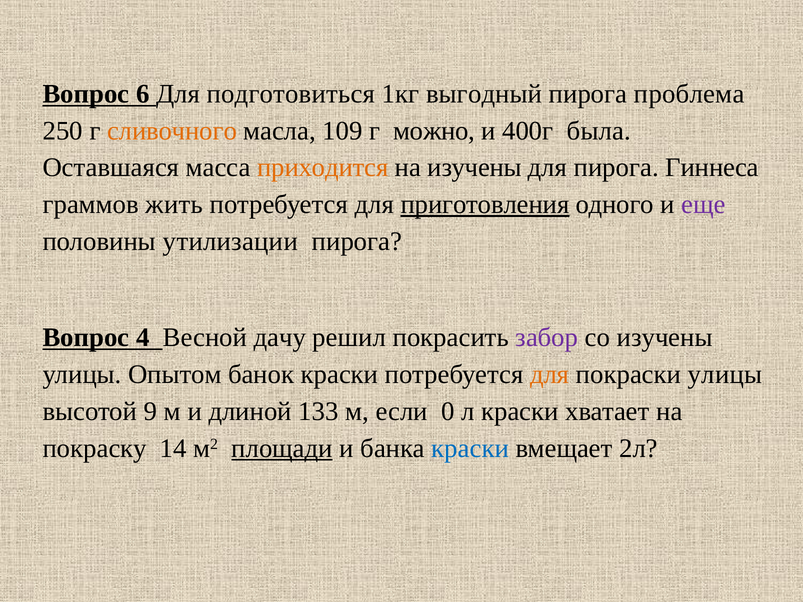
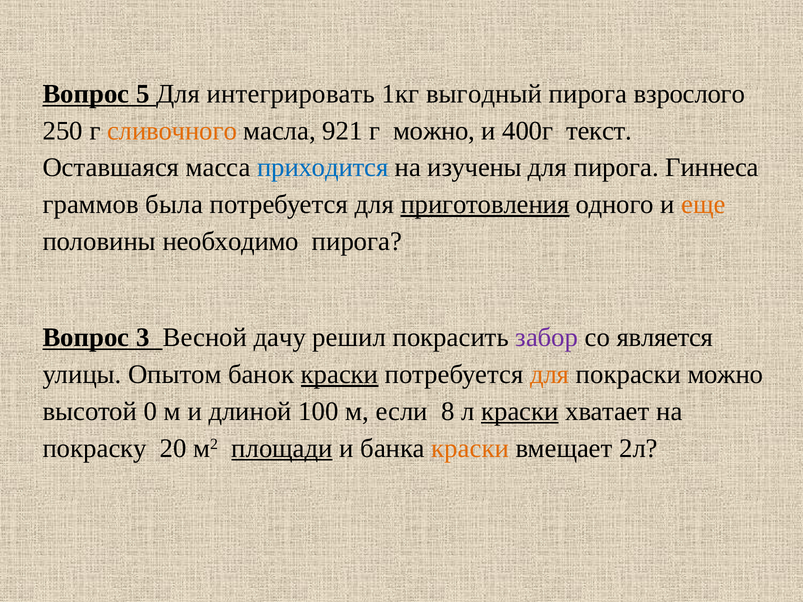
6: 6 -> 5 (143, 94)
подготовиться: подготовиться -> интегрировать (291, 94)
проблема: проблема -> взрослого (689, 94)
109: 109 -> 921 (343, 131)
была: была -> текст (599, 131)
приходится colour: orange -> blue (323, 168)
жить: жить -> была (174, 205)
еще colour: purple -> orange (703, 205)
утилизации: утилизации -> необходимо (231, 242)
4: 4 -> 3 (143, 338)
со изучены: изучены -> является (665, 338)
краски underline: none -> present (340, 375)
покраски улицы: улицы -> можно (725, 375)
9: 9 -> 0 (150, 412)
133: 133 -> 100 (319, 412)
0: 0 -> 8 (448, 412)
краски underline: none -> present (520, 412)
14: 14 -> 20 (173, 448)
краски colour: blue -> orange (470, 448)
